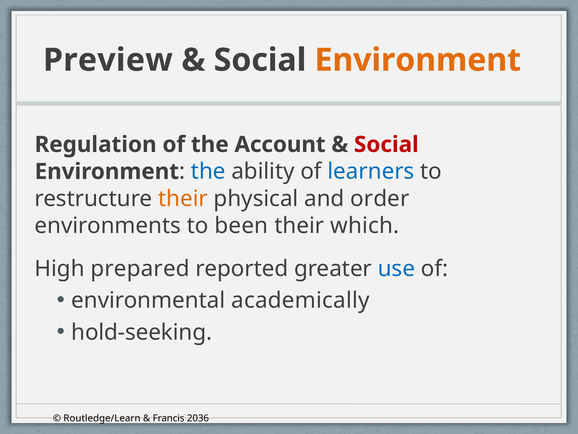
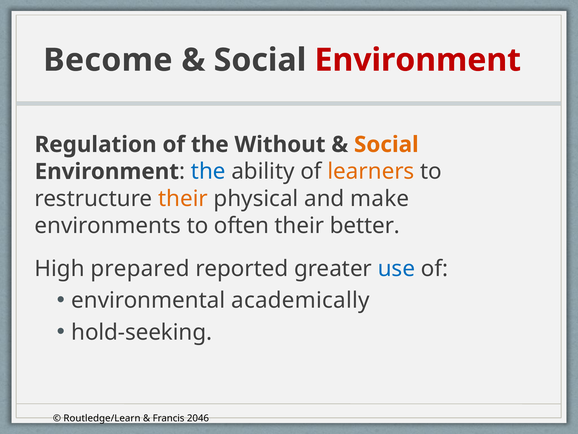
Preview: Preview -> Become (108, 60)
Environment colour: orange -> red (418, 60)
Account: Account -> Without (280, 144)
Social colour: red -> orange (386, 144)
learners colour: blue -> orange (371, 171)
order: order -> make (380, 198)
been: been -> often (242, 225)
which: which -> better (365, 225)
2036: 2036 -> 2046 (198, 418)
